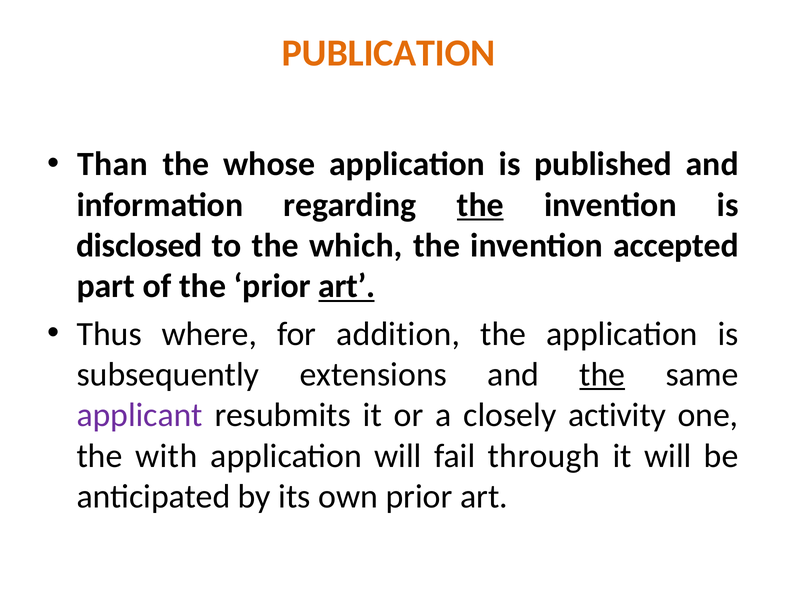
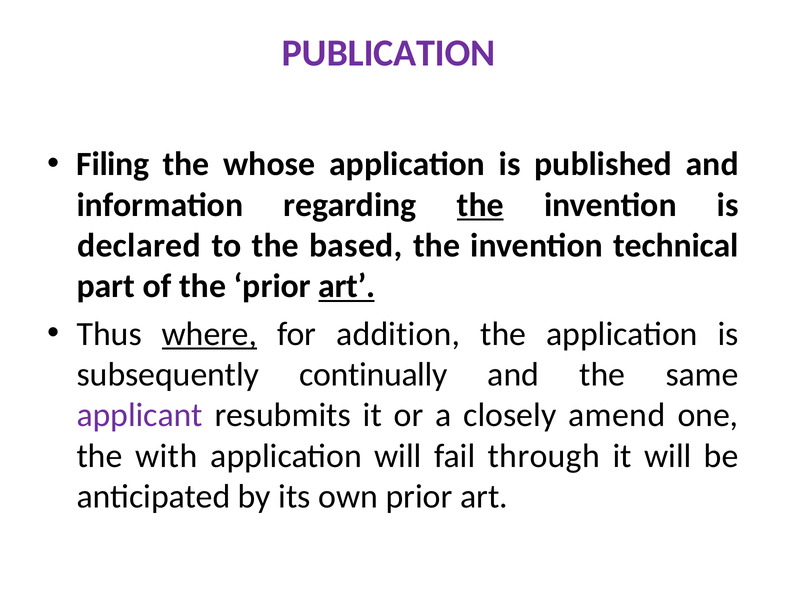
PUBLICATION colour: orange -> purple (389, 53)
Than: Than -> Filing (113, 164)
disclosed: disclosed -> declared (139, 245)
which: which -> based (356, 245)
accepted: accepted -> technical (676, 245)
where underline: none -> present (209, 334)
extensions: extensions -> continually (374, 374)
the underline: present -> none (602, 374)
activity: activity -> amend (617, 415)
